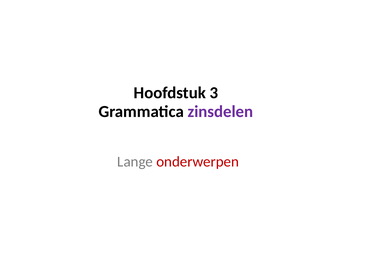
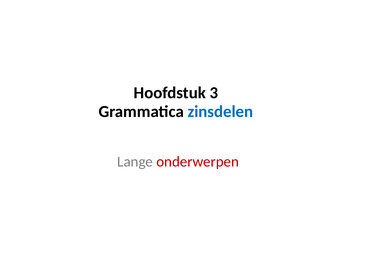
zinsdelen colour: purple -> blue (220, 112)
